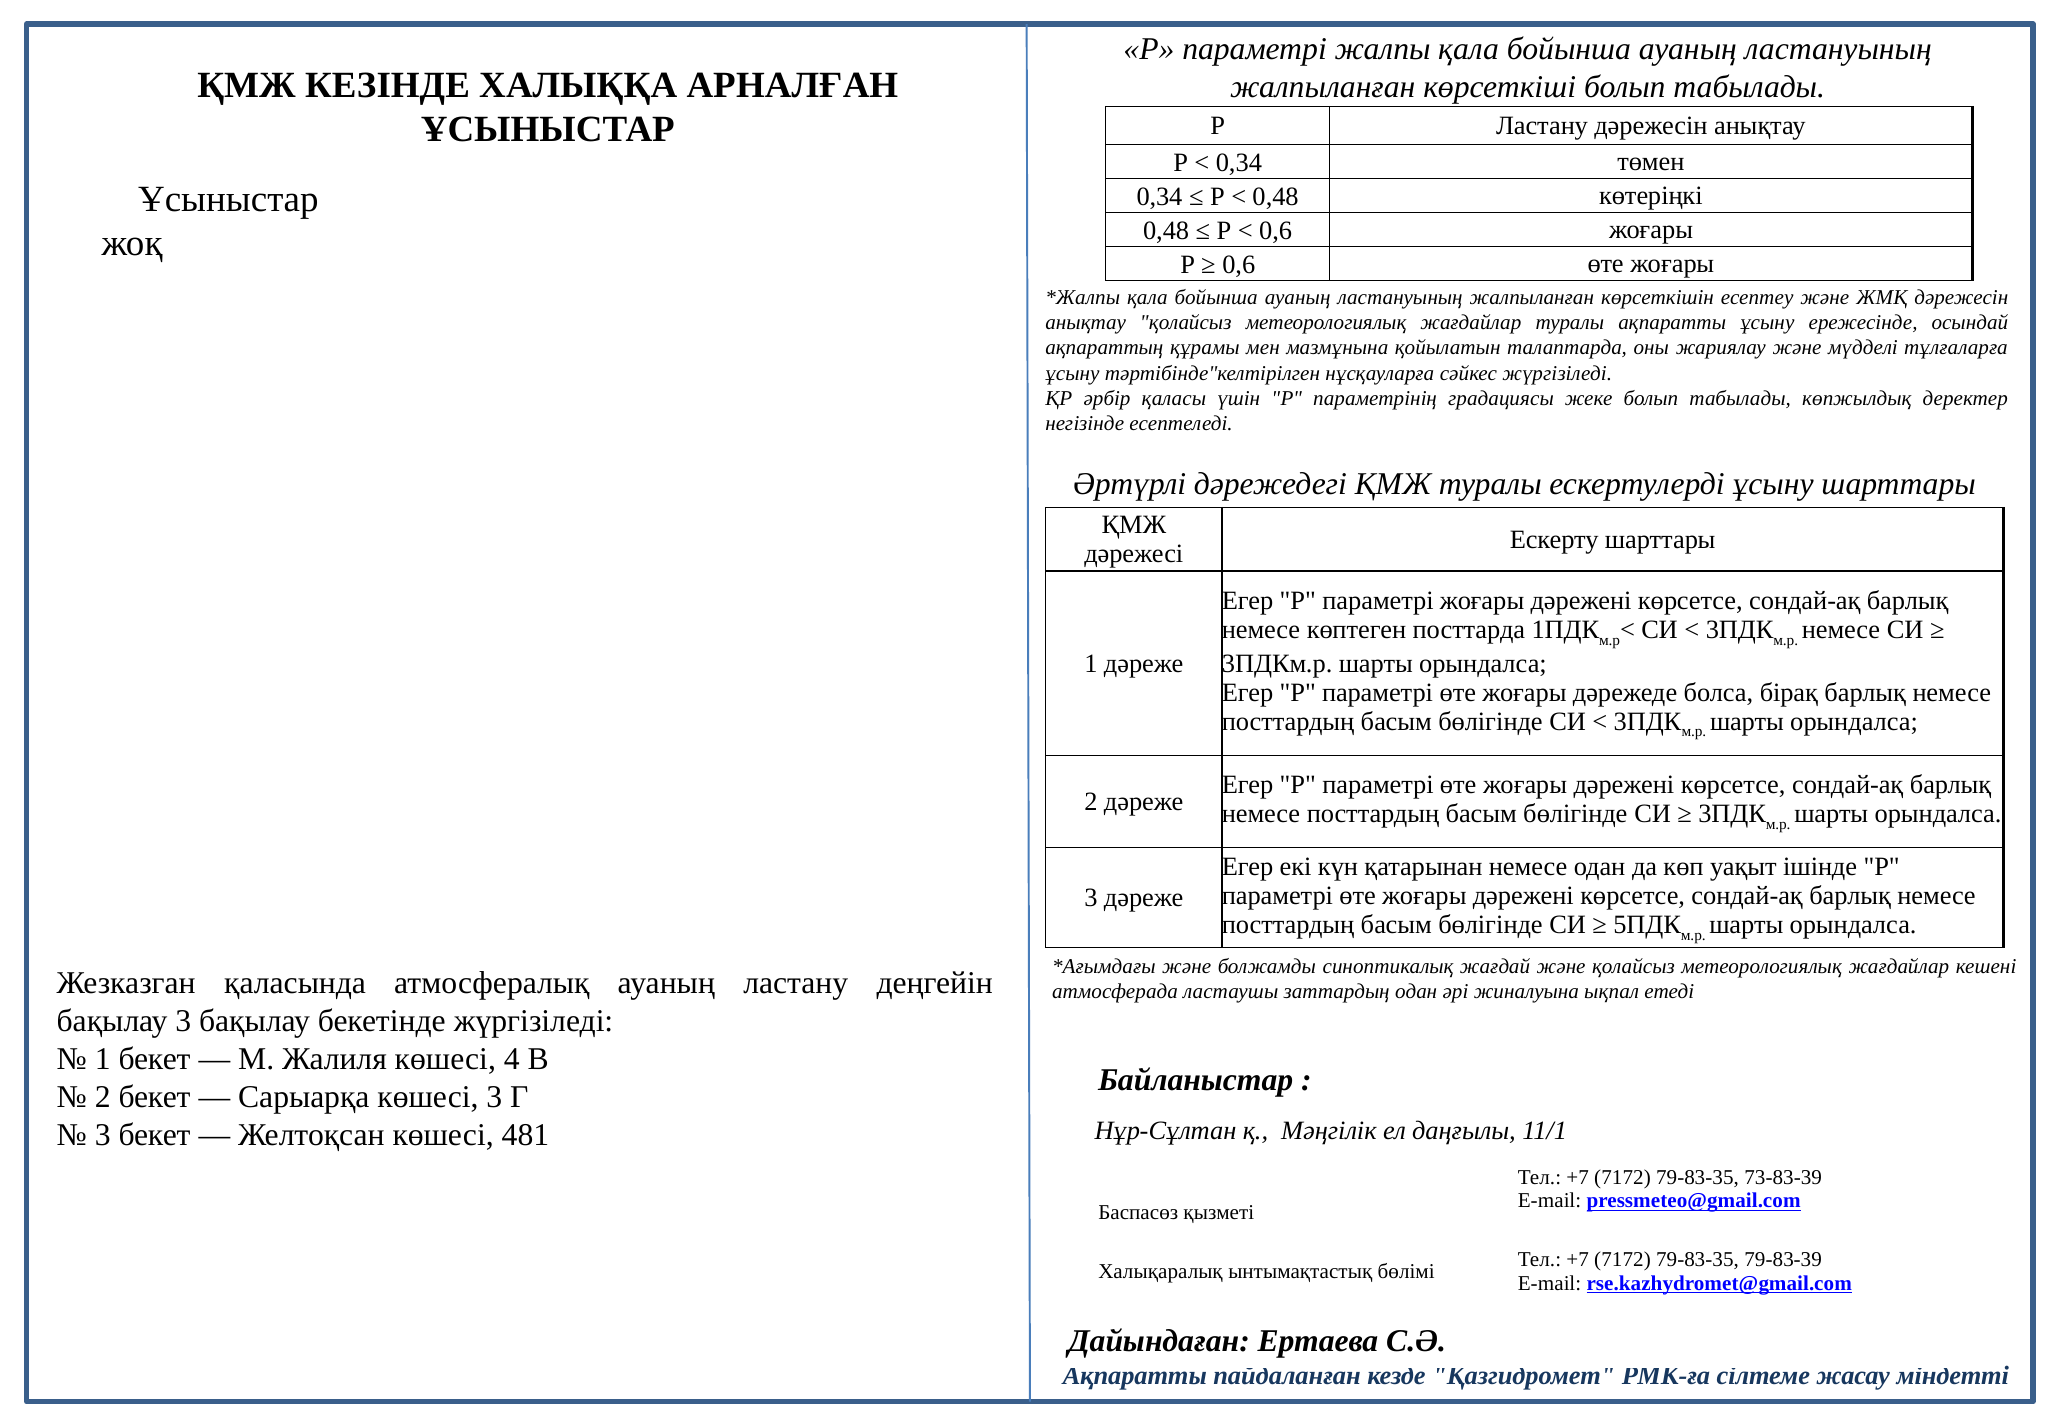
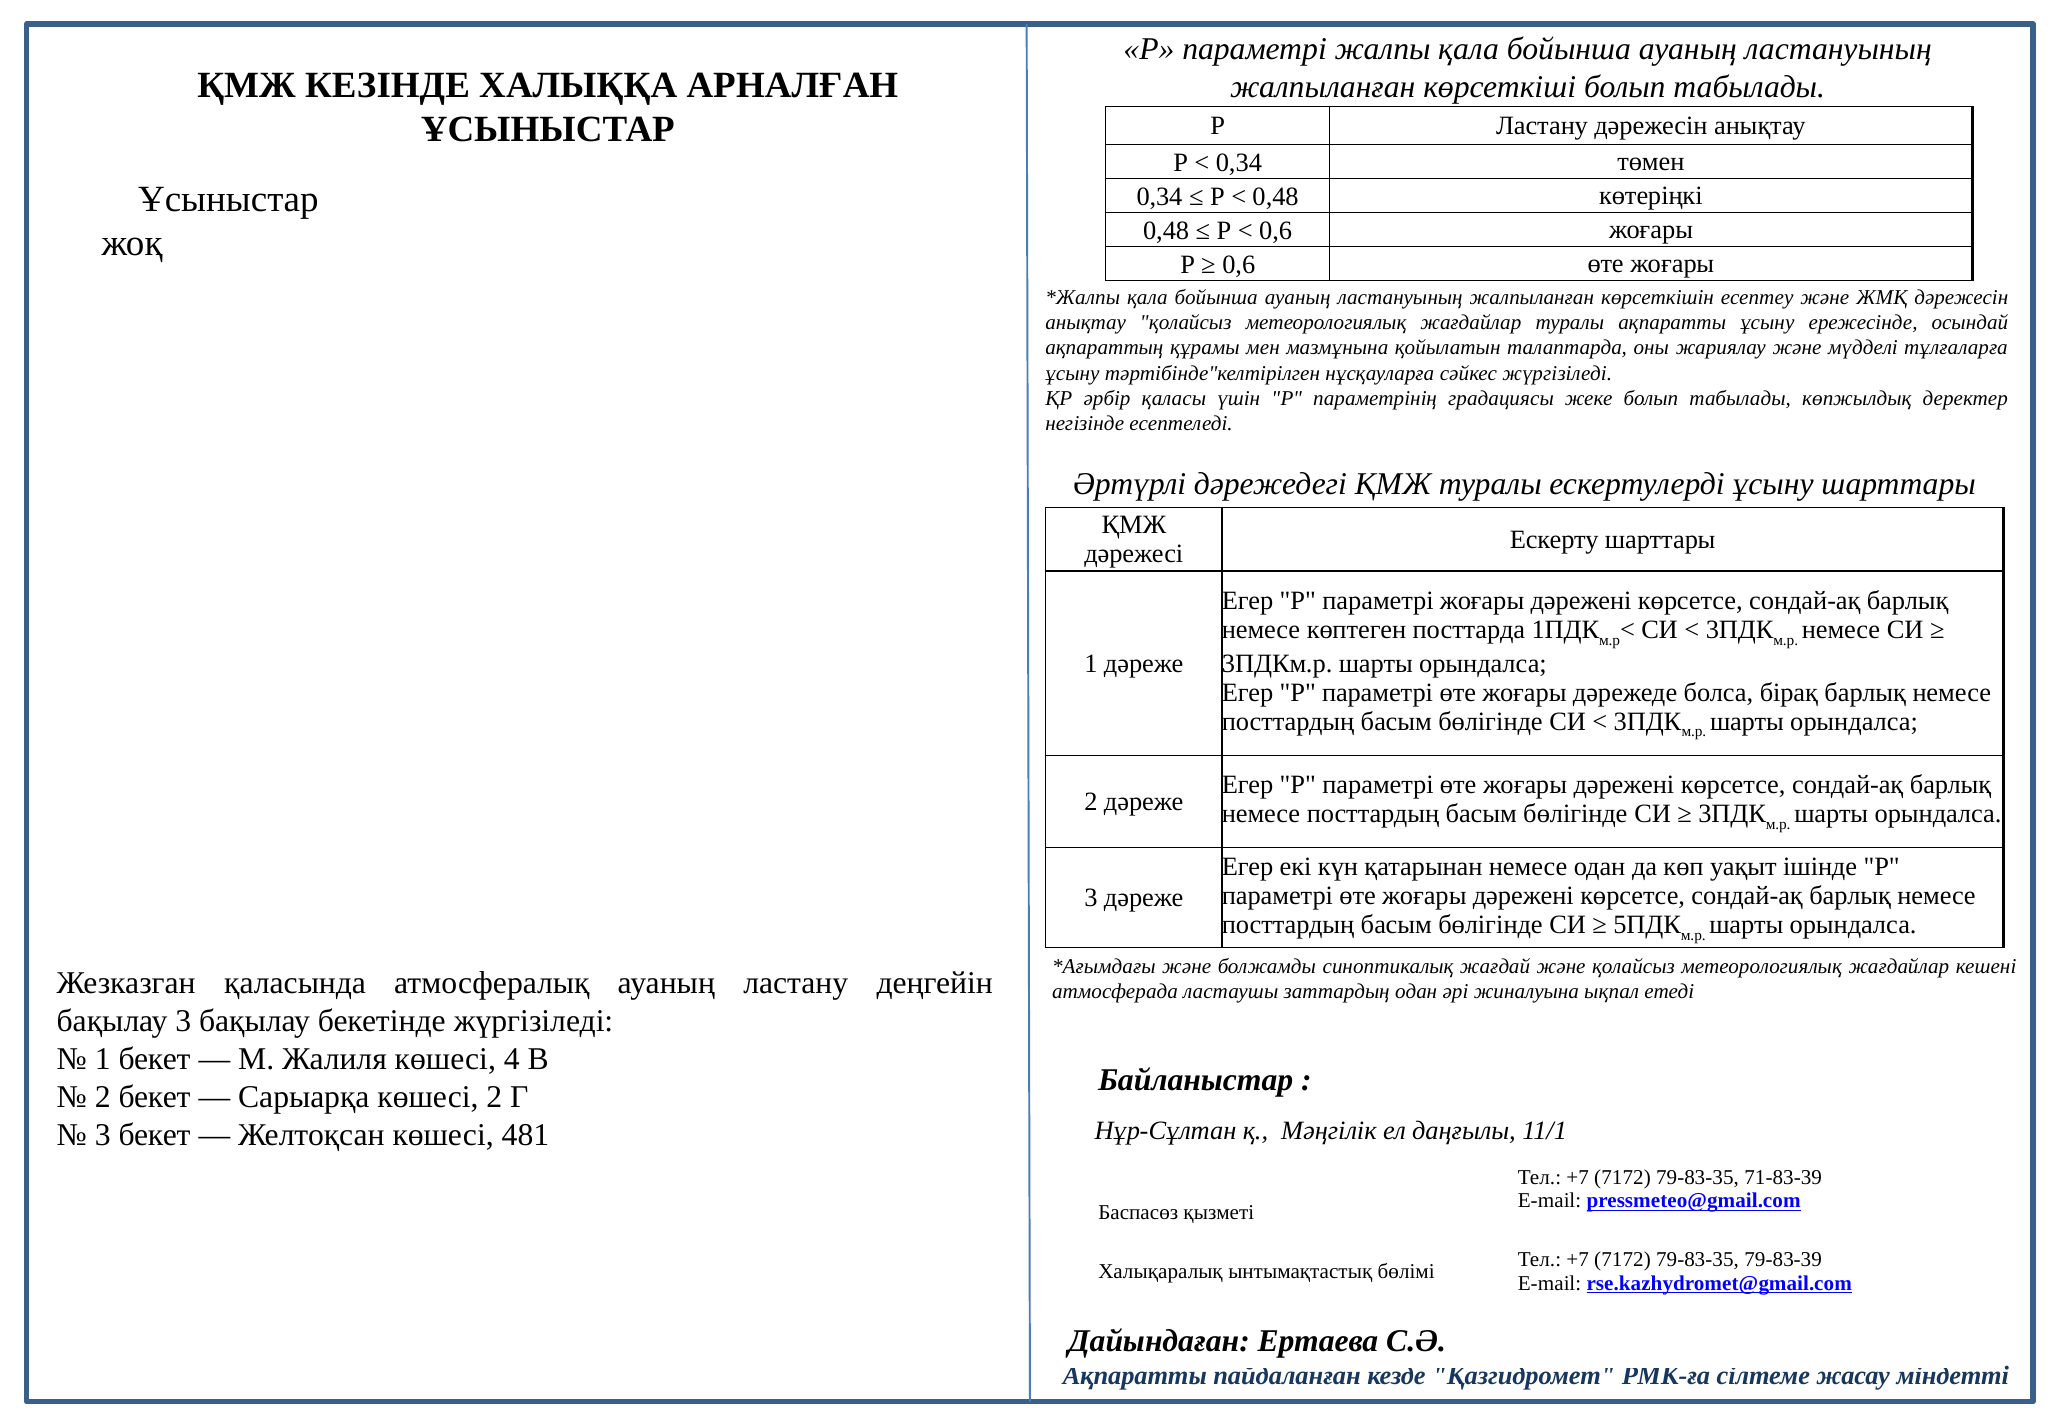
көшесі 3: 3 -> 2 (494, 1097)
73-83-39: 73-83-39 -> 71-83-39 (1783, 1177)
